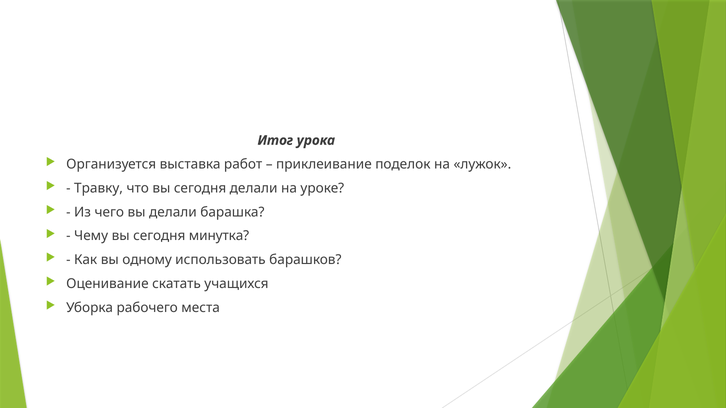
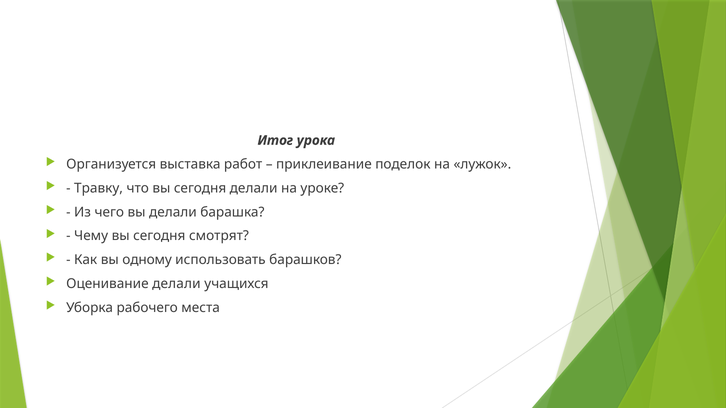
минутка: минутка -> смотрят (219, 236)
Оценивание скатать: скатать -> делали (176, 284)
